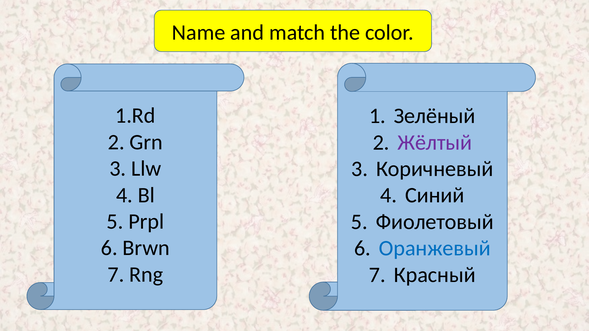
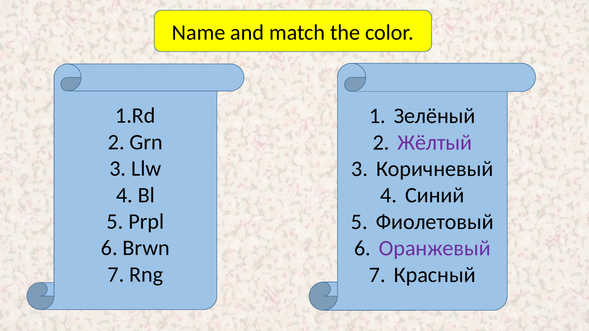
Оранжевый colour: blue -> purple (435, 249)
